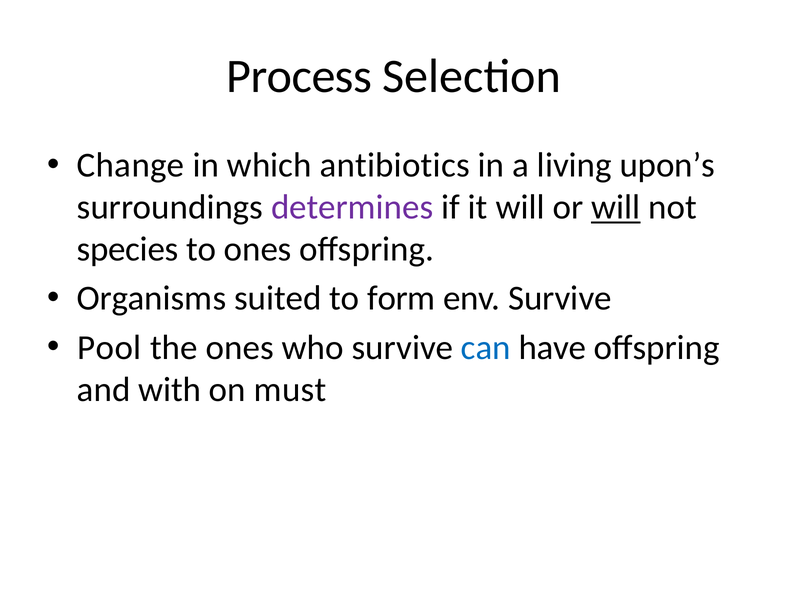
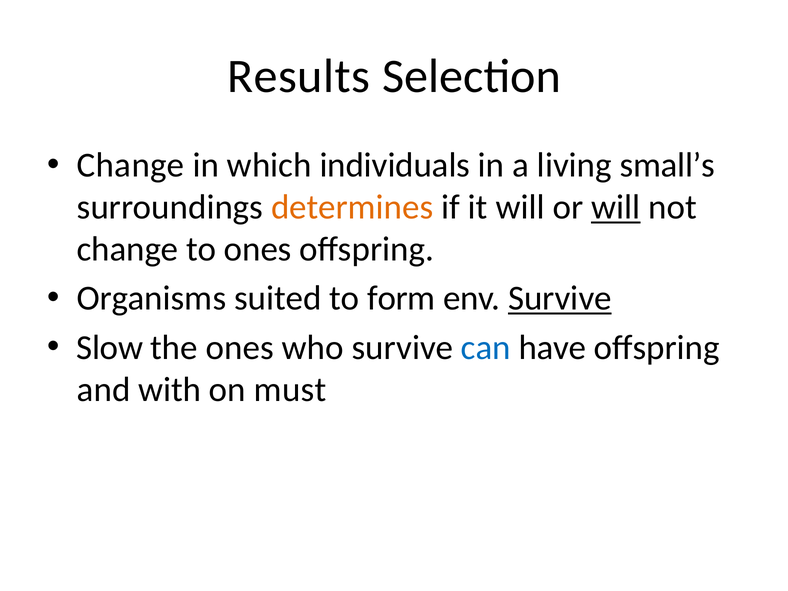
Process: Process -> Results (299, 76)
antibiotics: antibiotics -> individuals (395, 165)
upon’s: upon’s -> small’s (667, 165)
determines colour: purple -> orange (352, 207)
species: species -> change (128, 249)
Survive underline: none -> present (560, 298)
Pool: Pool -> Slow (110, 347)
